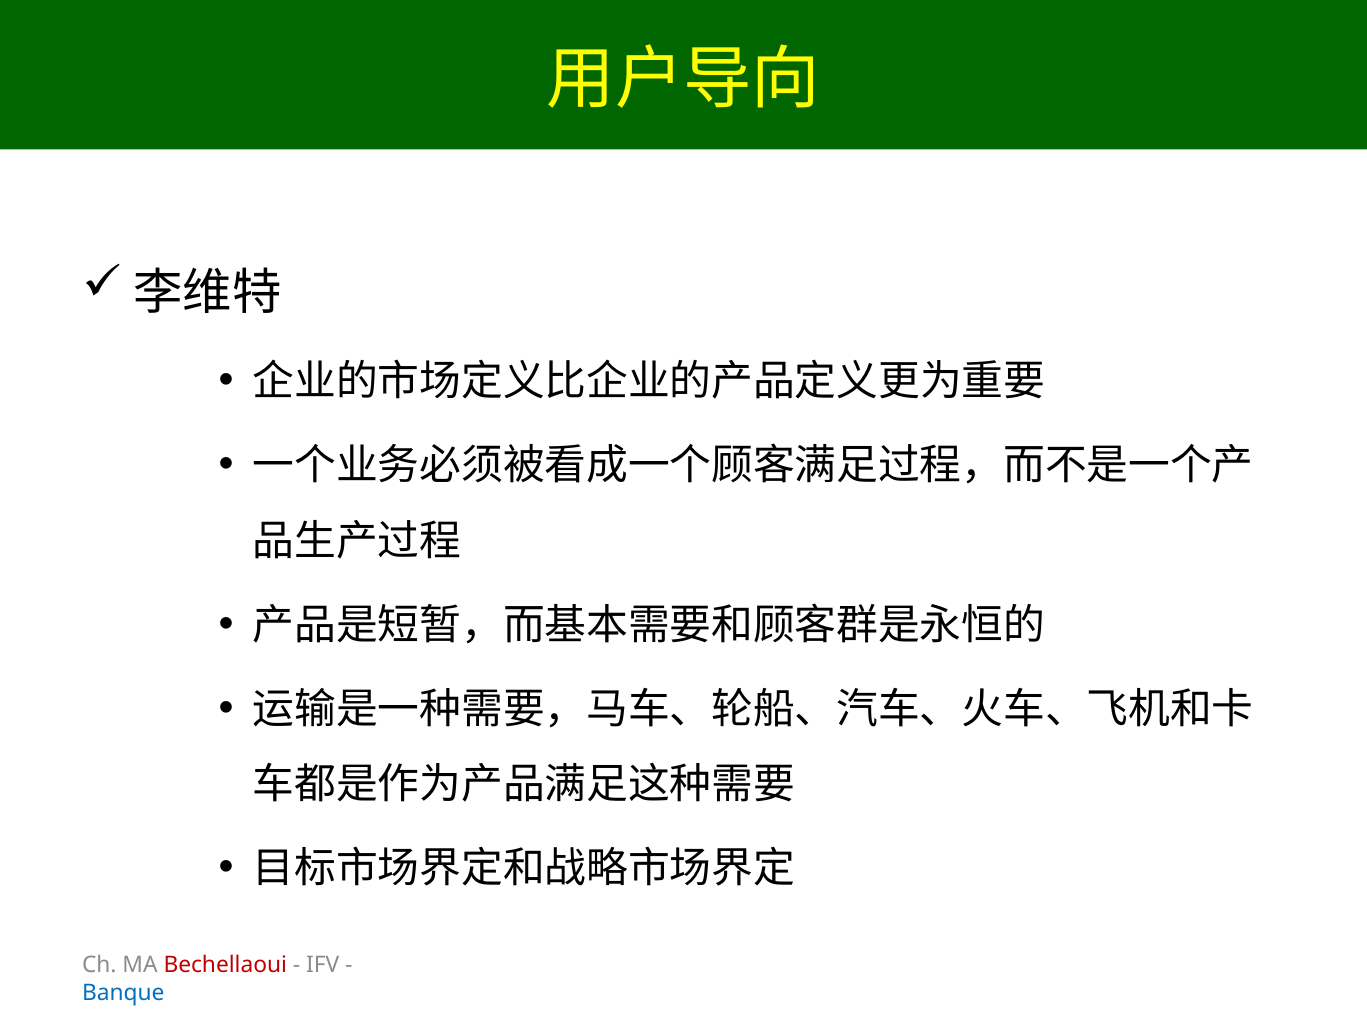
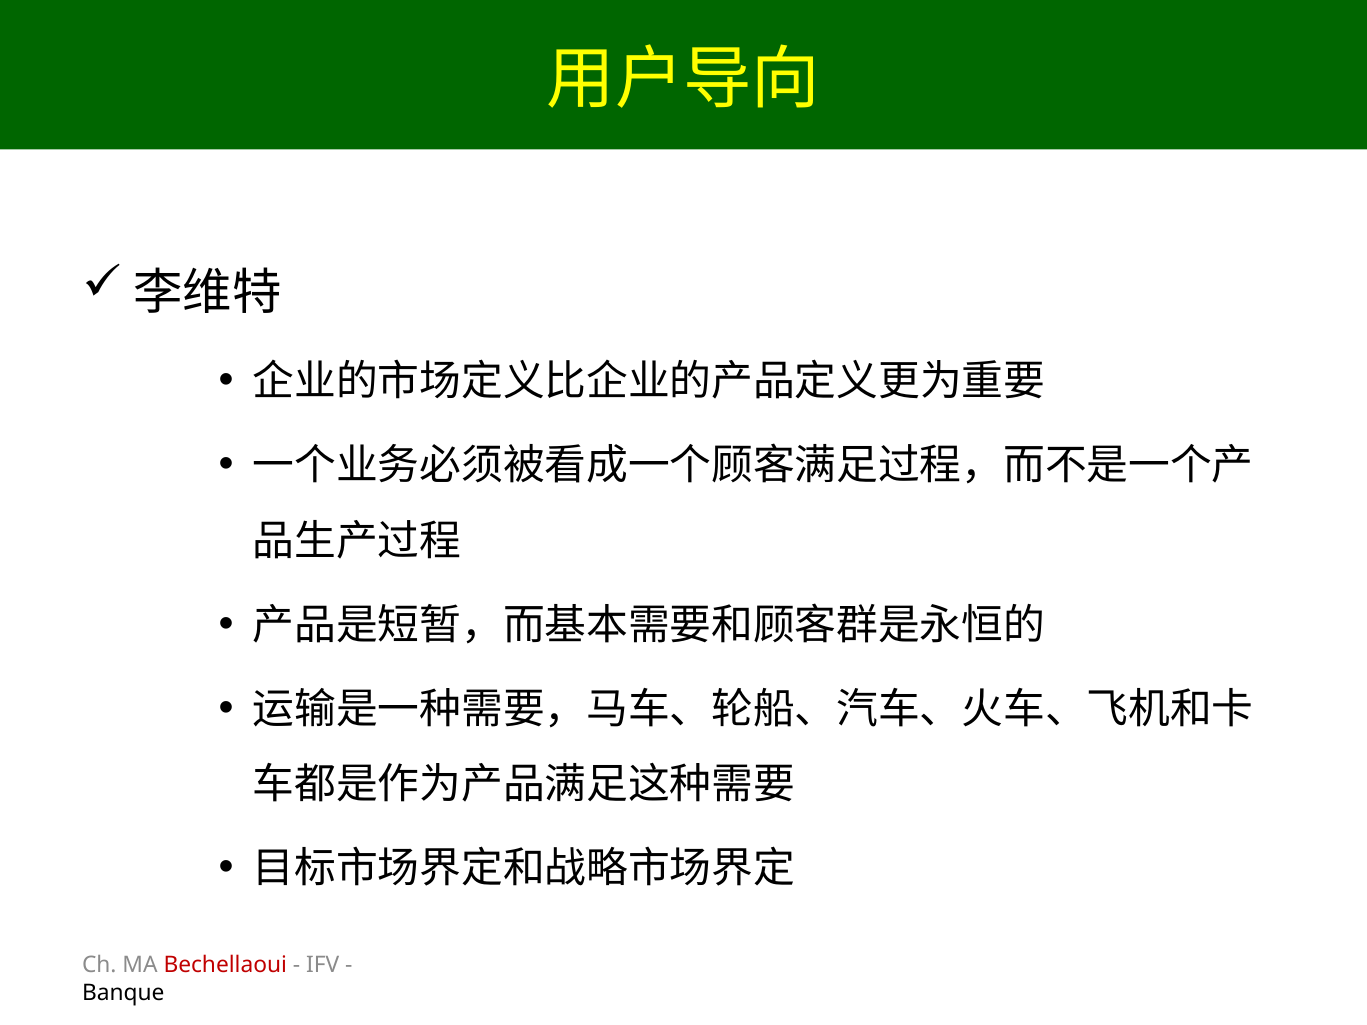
Banque colour: blue -> black (123, 993)
